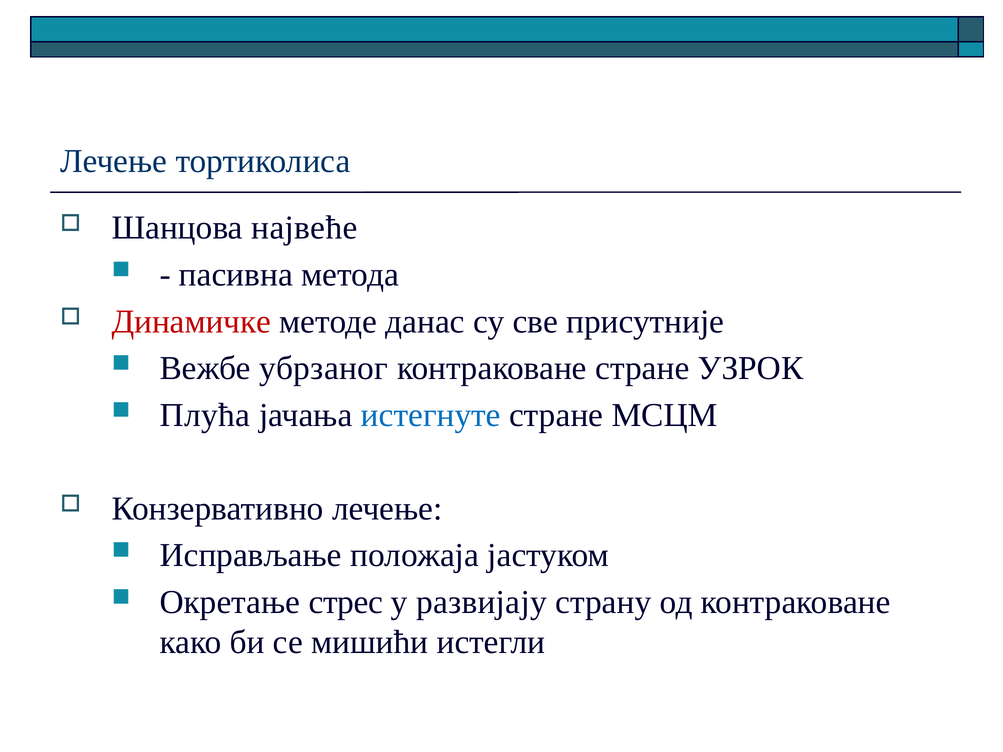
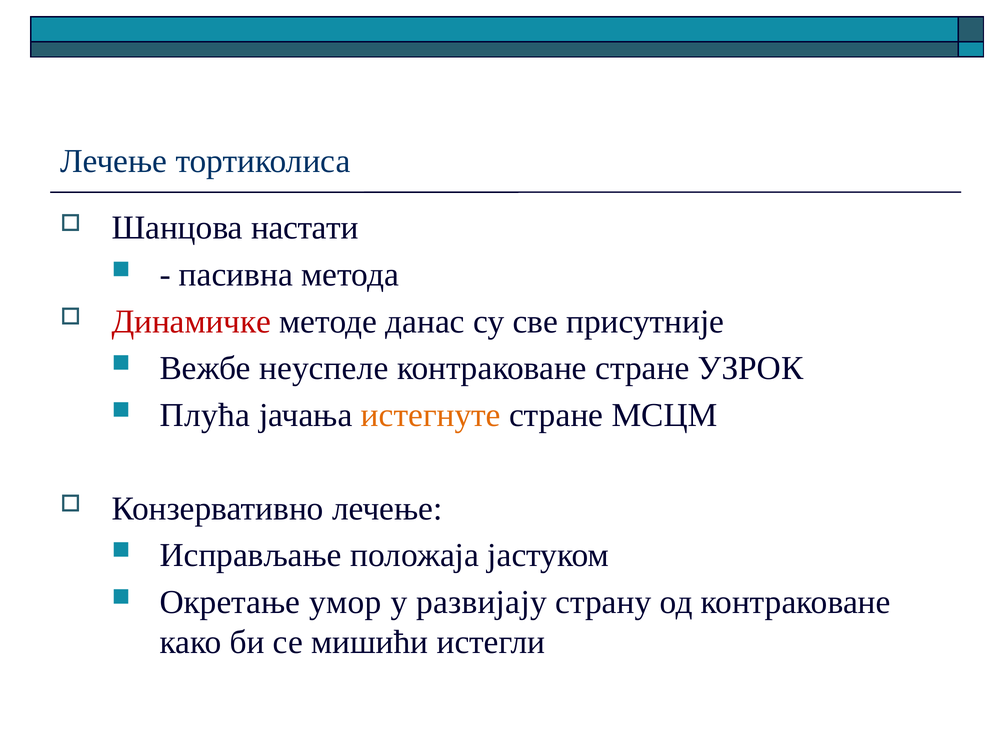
највеће: највеће -> настати (305, 228)
убрзаног: убрзаног -> неуспеле (324, 368)
истегнуте colour: blue -> orange (431, 415)
стрес: стрес -> умор (345, 602)
